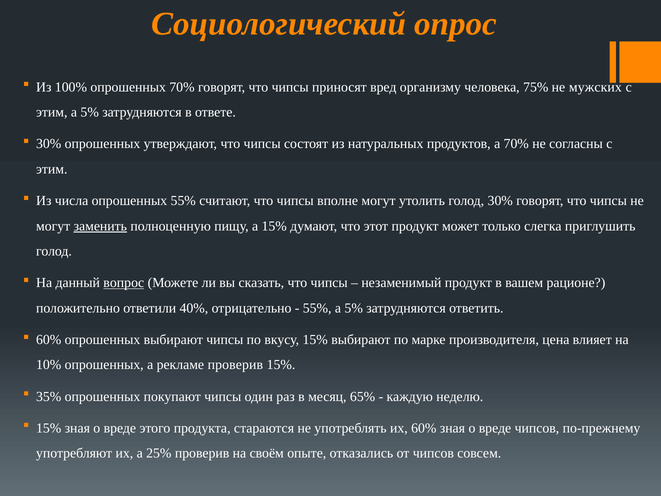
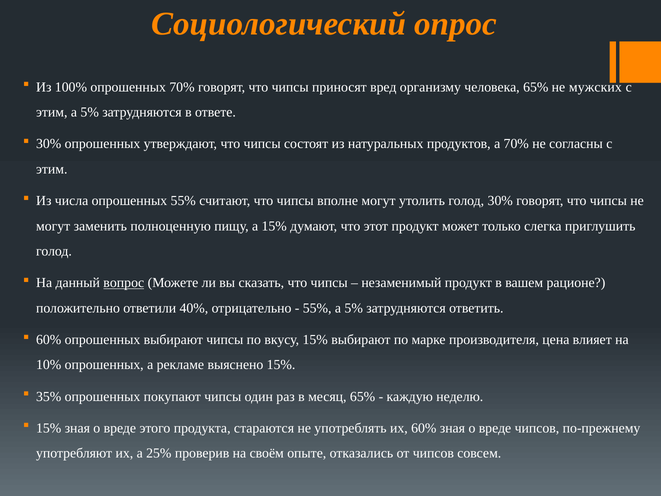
человека 75%: 75% -> 65% (536, 87)
заменить underline: present -> none (100, 226)
рекламе проверив: проверив -> выяснено (235, 365)
